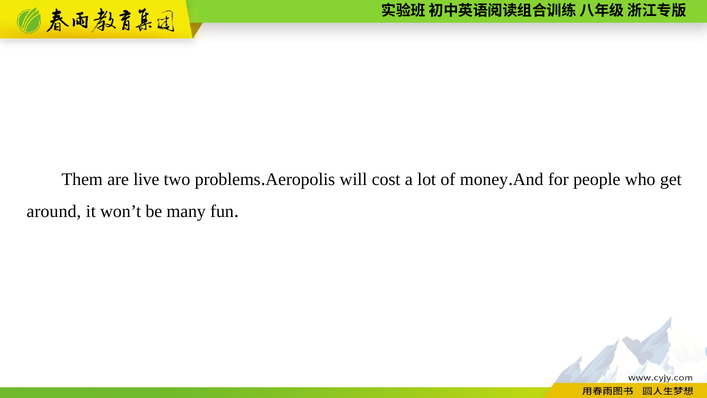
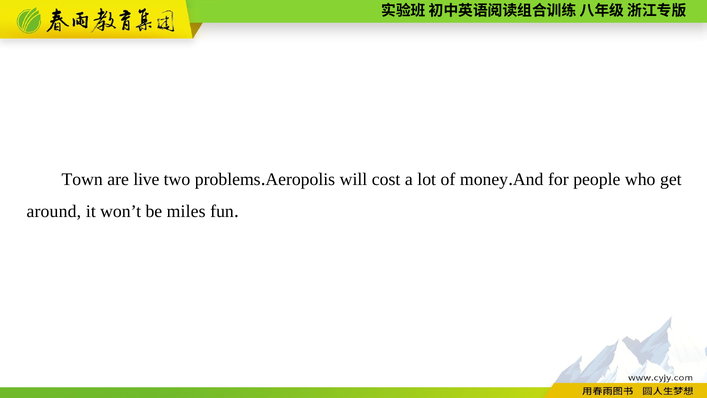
Them: Them -> Town (82, 179)
many: many -> miles (186, 211)
